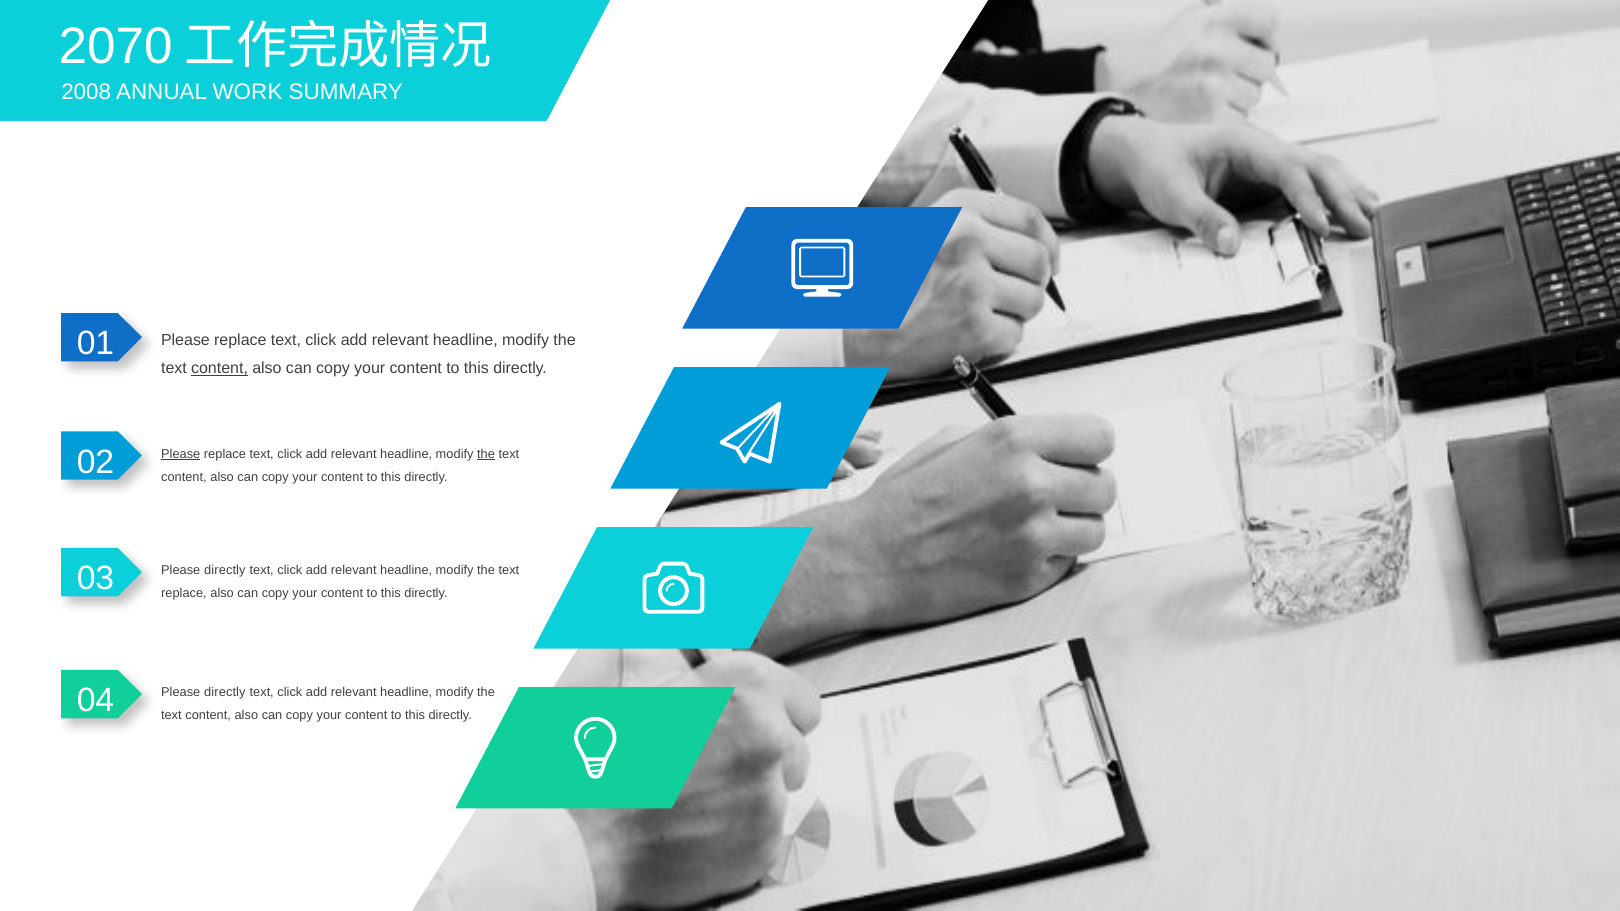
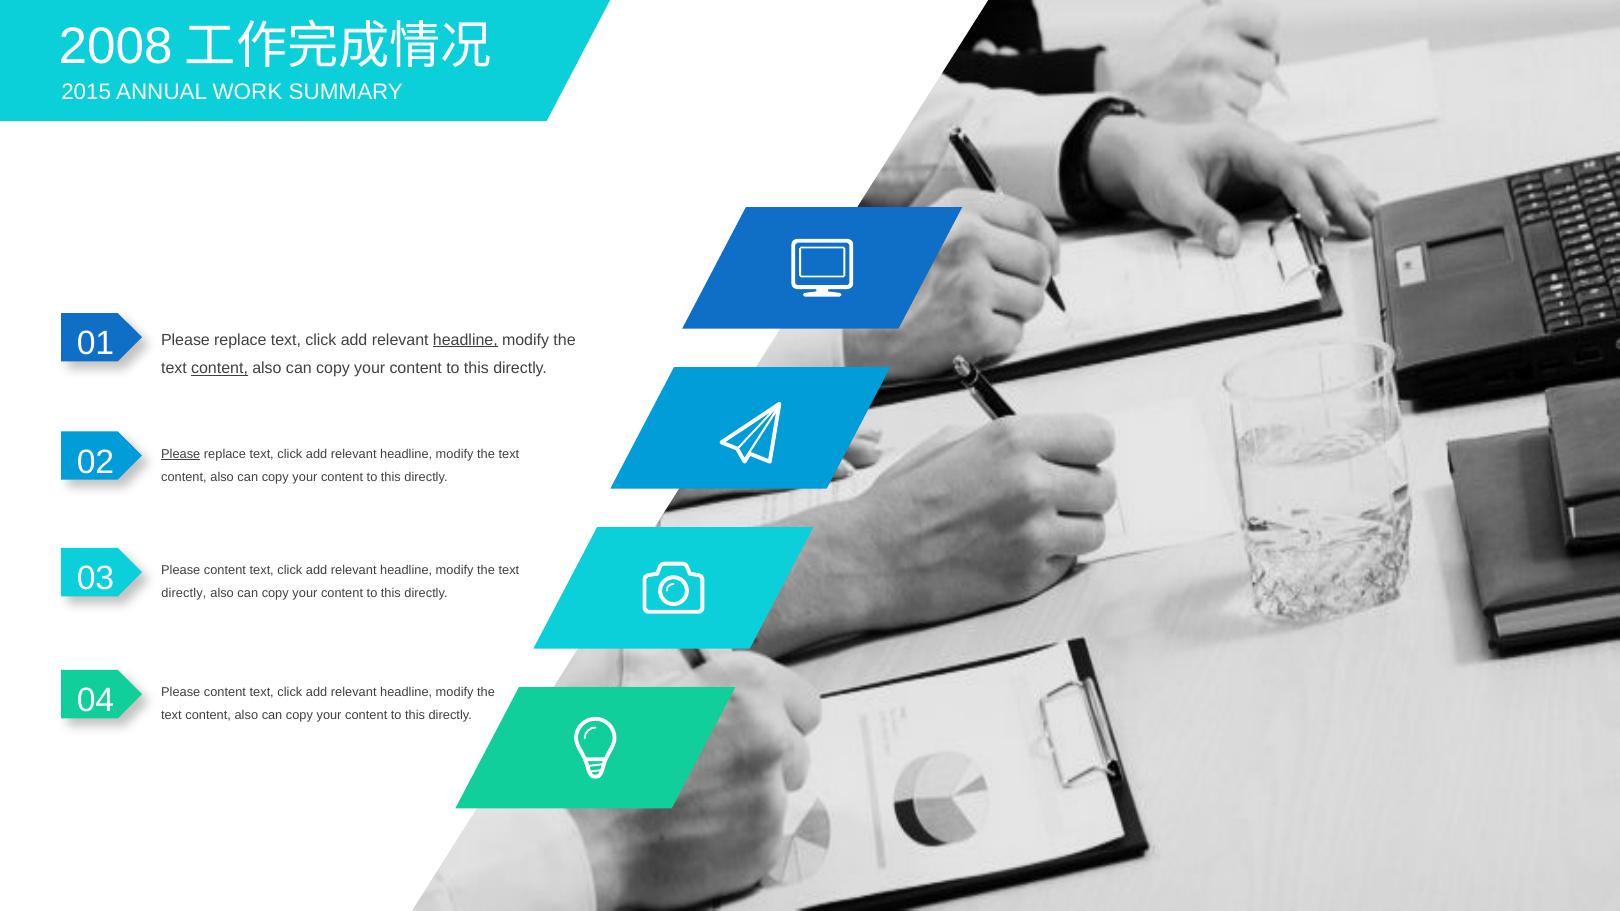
2070: 2070 -> 2008 (116, 46)
2008: 2008 -> 2015 (86, 92)
headline underline: none -> present (465, 340)
the underline: present -> none (486, 454)
03 Please directly: directly -> content (225, 571)
replace: replace -> directly (184, 594)
04 Please directly: directly -> content (225, 693)
